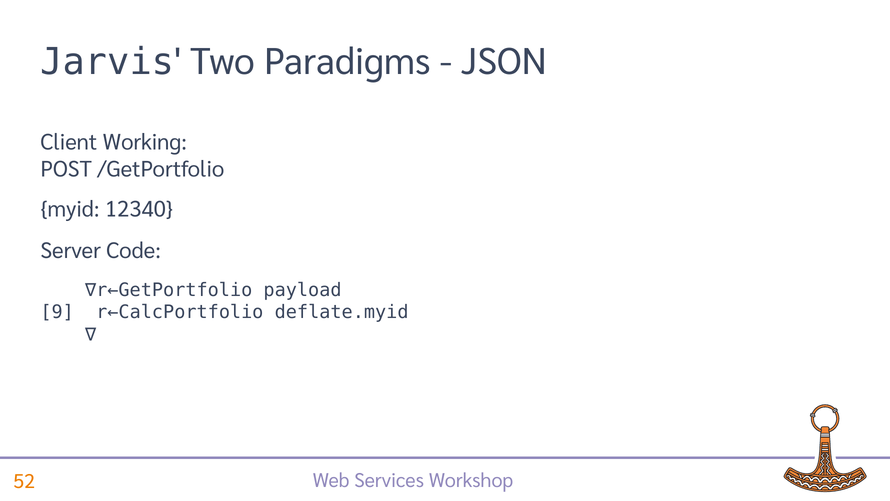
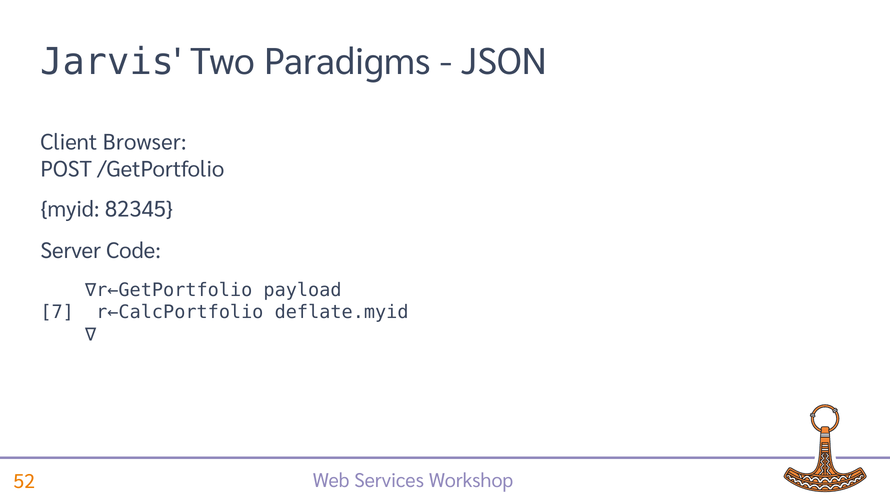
Working: Working -> Browser (145, 142)
12340: 12340 -> 82345 (139, 209)
9: 9 -> 7 (57, 312)
